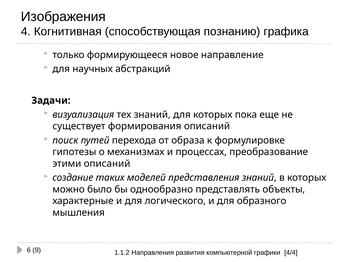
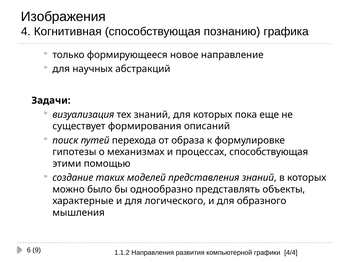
процессах преобразование: преобразование -> способствующая (269, 152)
этими описаний: описаний -> помощью (107, 164)
